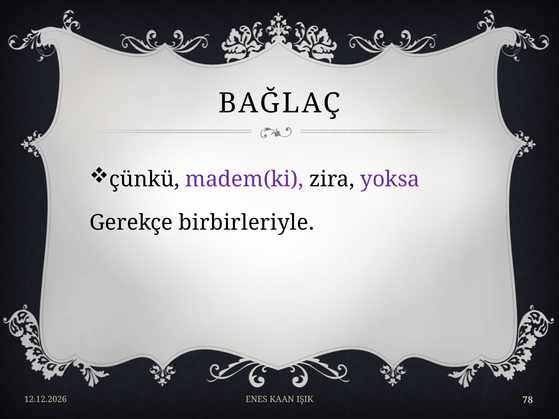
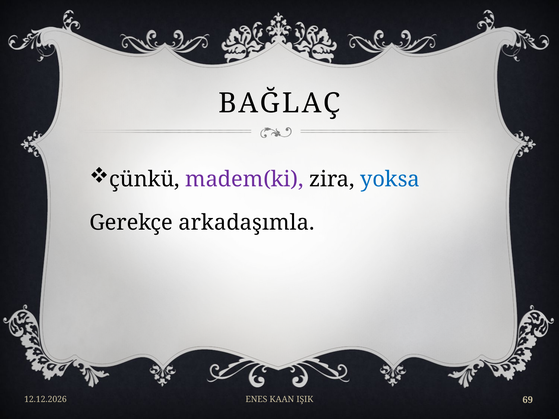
yoksa colour: purple -> blue (390, 179)
birbirleriyle: birbirleriyle -> arkadaşımla (246, 223)
78: 78 -> 69 (528, 400)
